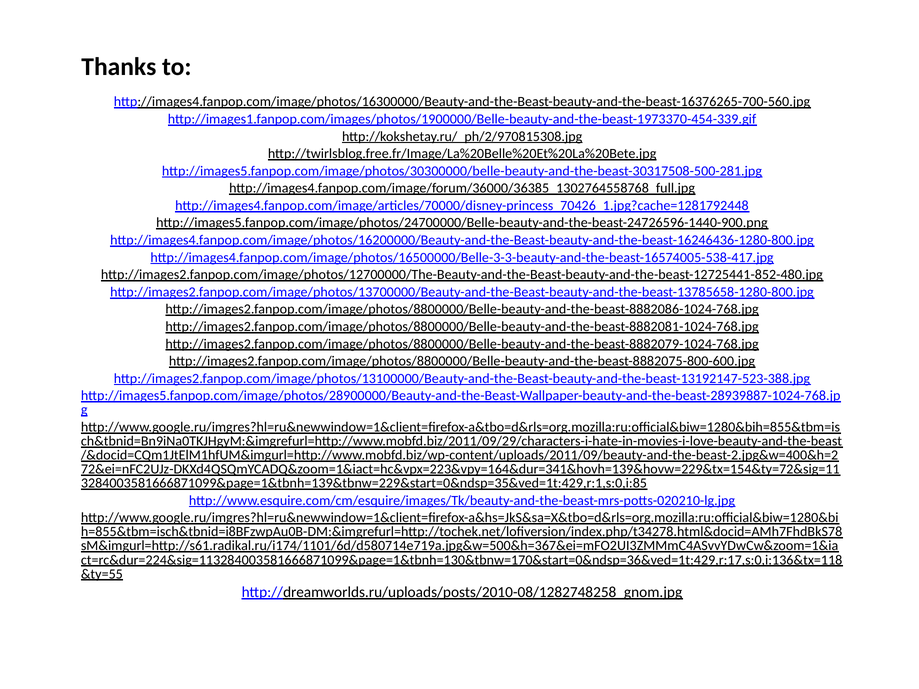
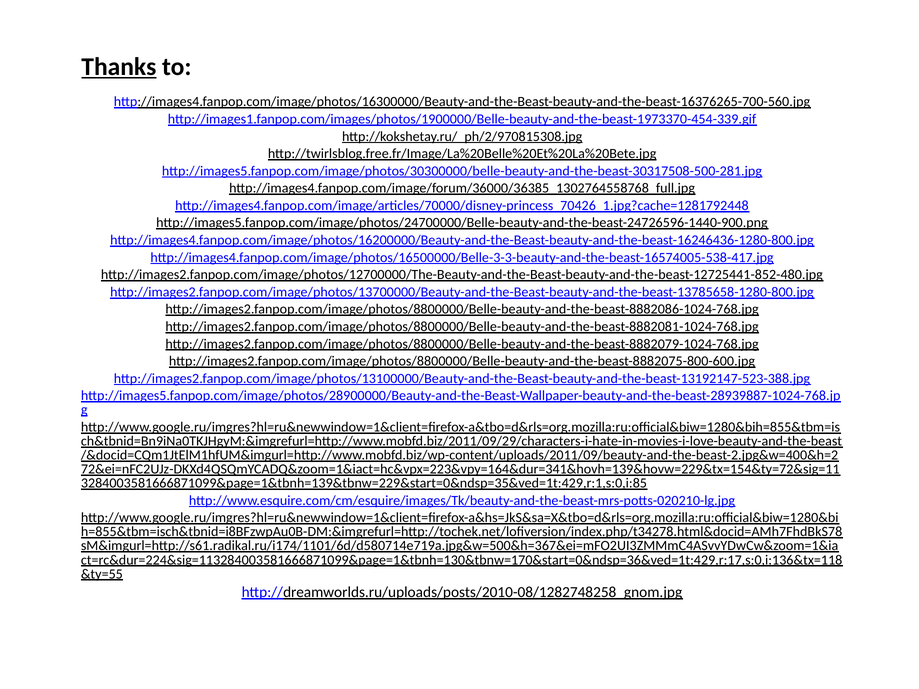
Thanks underline: none -> present (119, 67)
